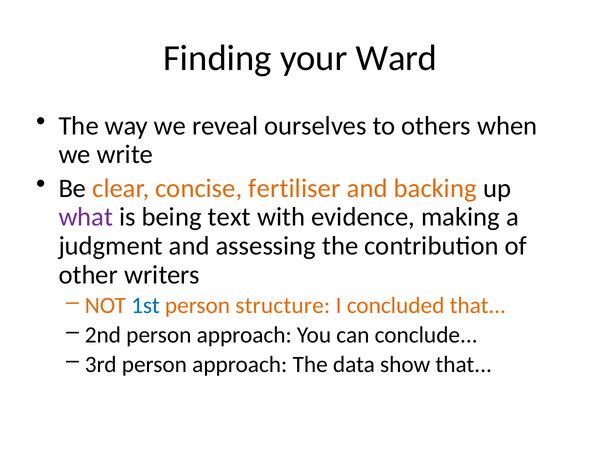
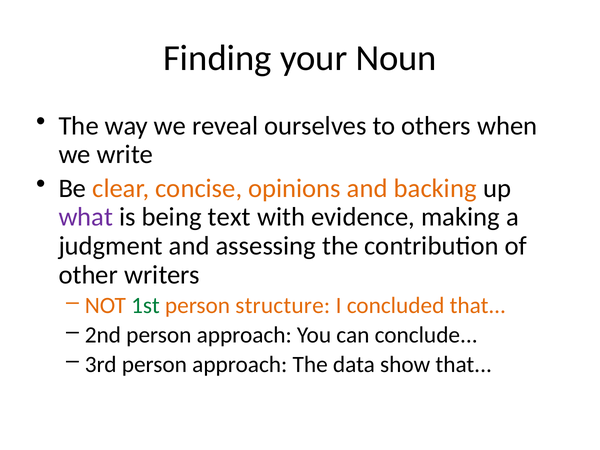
Ward: Ward -> Noun (396, 58)
fertiliser: fertiliser -> opinions (295, 188)
1st colour: blue -> green (145, 306)
